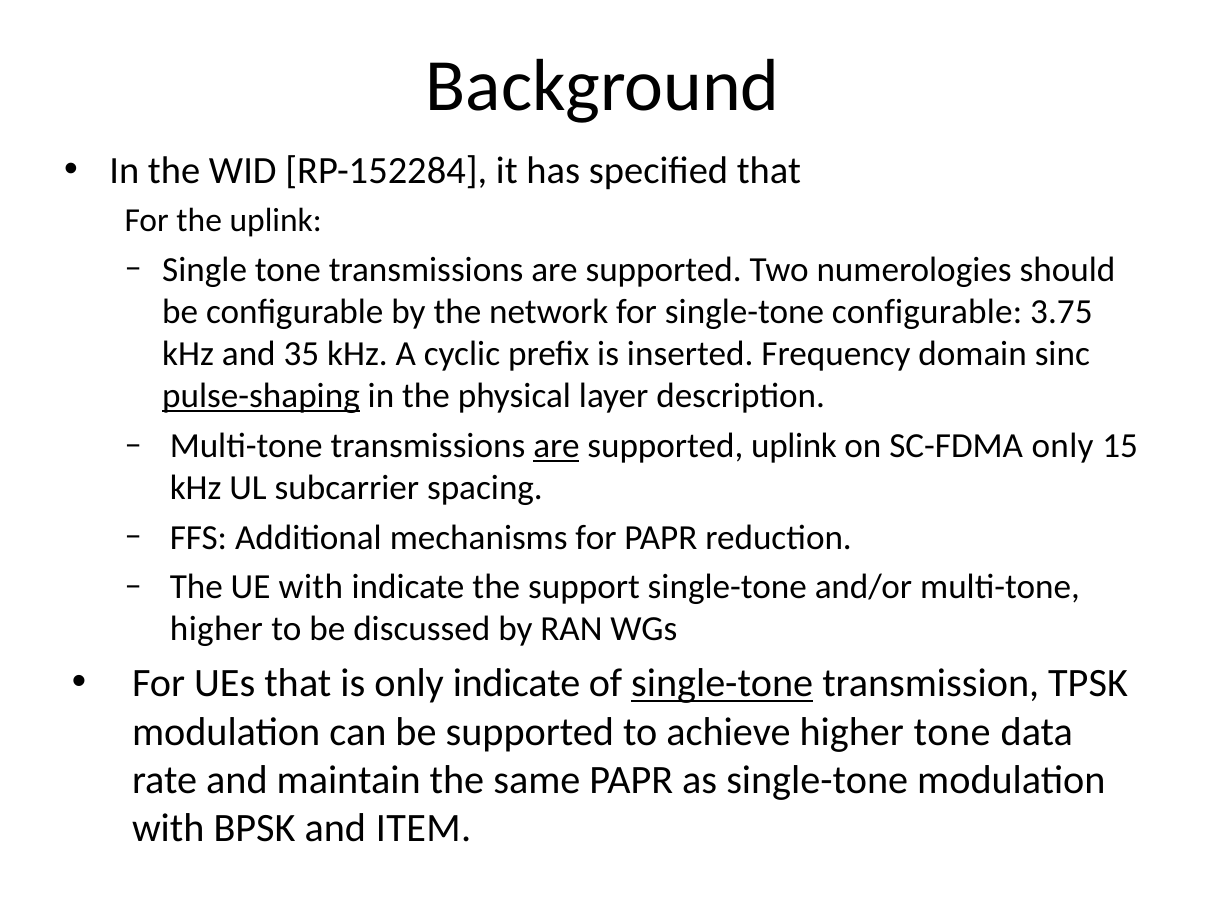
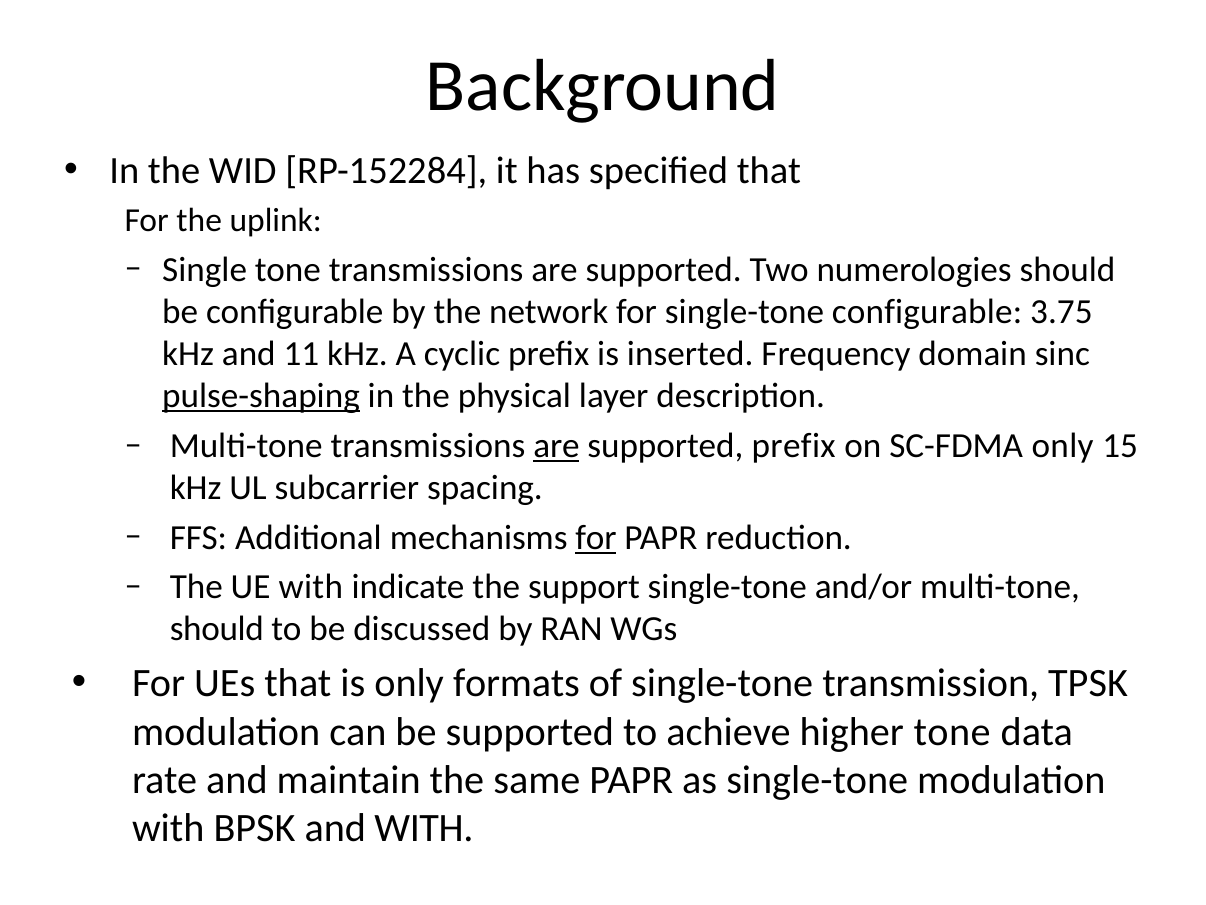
35: 35 -> 11 (301, 354)
supported uplink: uplink -> prefix (794, 445)
for underline: none -> present (596, 537)
higher: higher -> should (217, 629)
only indicate: indicate -> formats (516, 683)
single-tone underline: present -> none (722, 683)
and ITEM: ITEM -> WITH (424, 828)
